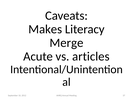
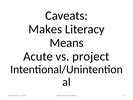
Merge: Merge -> Means (67, 43)
articles: articles -> project (91, 56)
